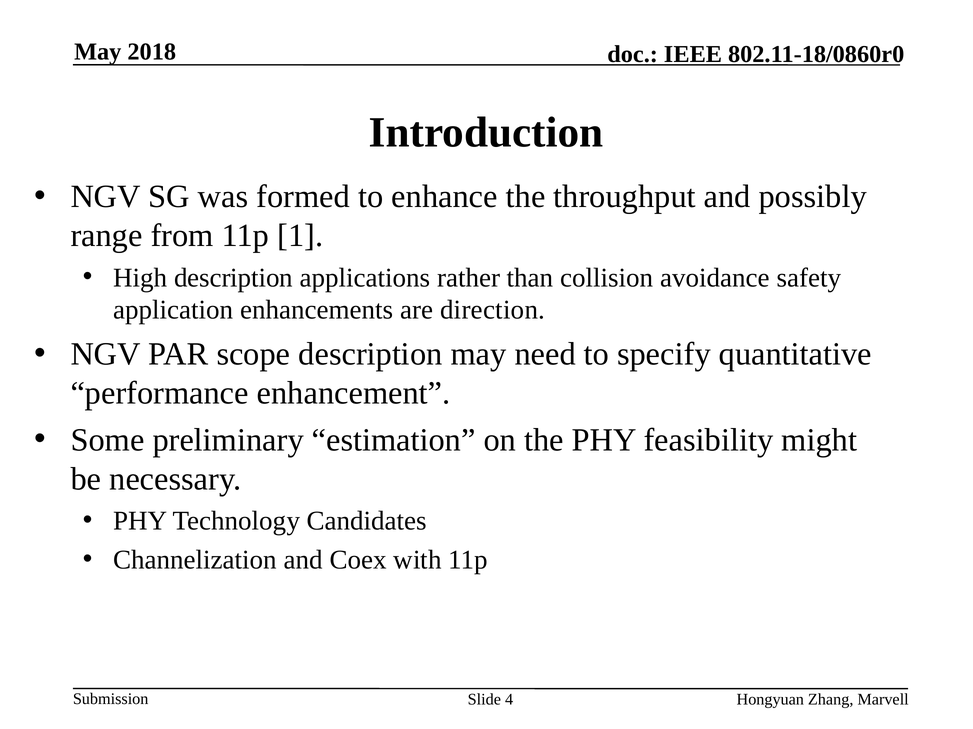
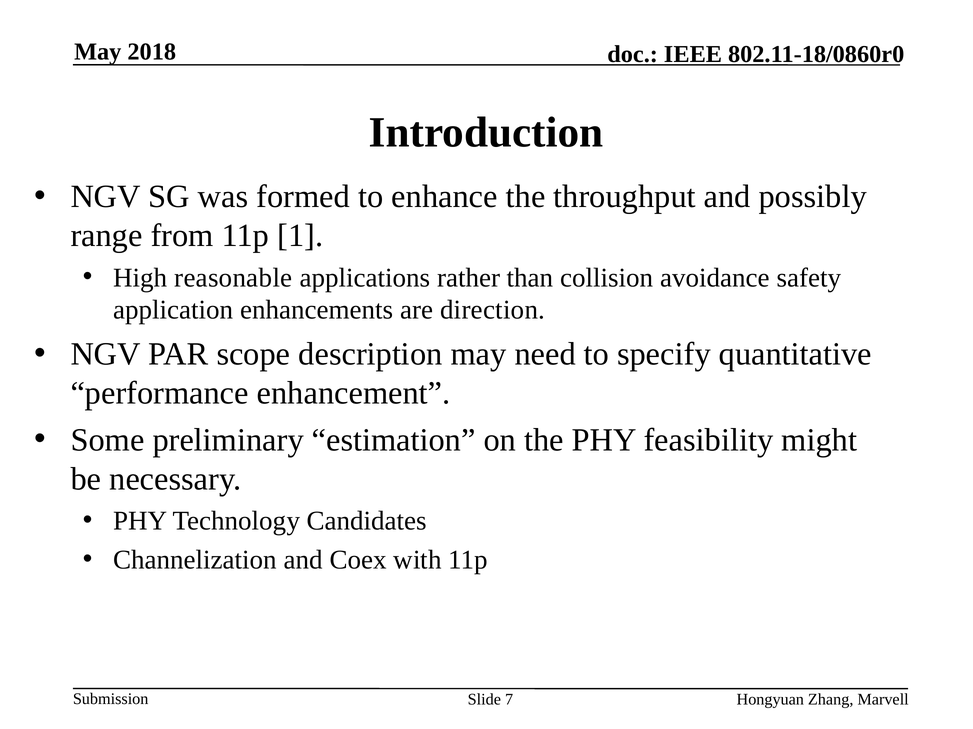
High description: description -> reasonable (233, 278)
4: 4 -> 7 (509, 700)
